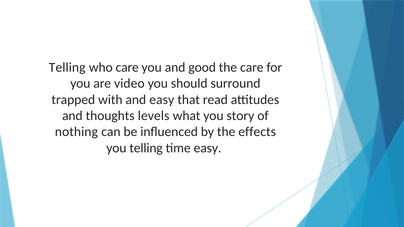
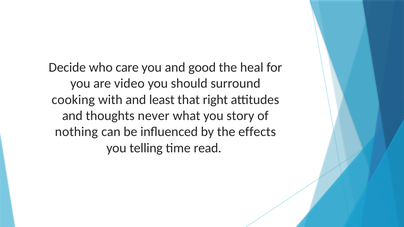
Telling: Telling -> Decide (67, 67)
the care: care -> heal (252, 67)
trapped: trapped -> cooking (73, 100)
and easy: easy -> least (162, 100)
read: read -> right (215, 100)
levels: levels -> never (154, 116)
time easy: easy -> read (208, 148)
